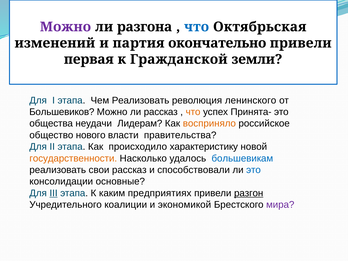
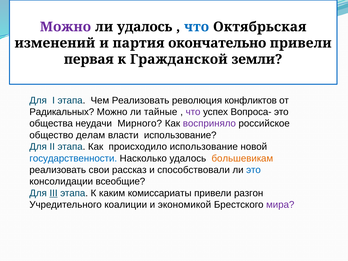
ли разгона: разгона -> удалось (145, 27)
ленинского: ленинского -> конфликтов (251, 100)
Большевиков: Большевиков -> Радикальных (62, 112)
ли рассказ: рассказ -> тайные (161, 112)
что colour: orange -> purple (193, 112)
Принята-: Принята- -> Вопроса- (251, 112)
Лидерам: Лидерам -> Мирного (140, 124)
восприняло colour: orange -> purple (209, 124)
нового: нового -> делам (91, 135)
власти правительства: правительства -> использование (180, 135)
происходило характеристику: характеристику -> использование (204, 147)
государственности colour: orange -> blue (73, 158)
большевикам colour: blue -> orange (242, 158)
основные: основные -> всеобщие (120, 182)
предприятиях: предприятиях -> комиссариаты (160, 193)
разгон underline: present -> none (249, 193)
